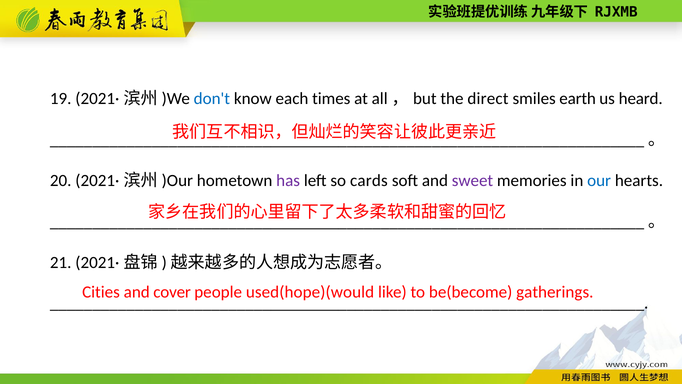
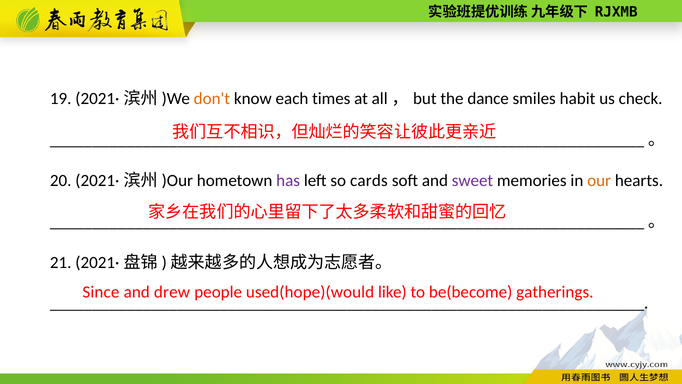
don't colour: blue -> orange (212, 98)
direct: direct -> dance (488, 98)
earth: earth -> habit (578, 98)
heard: heard -> check (641, 98)
our colour: blue -> orange (599, 180)
Cities: Cities -> Since (101, 292)
cover: cover -> drew (172, 292)
